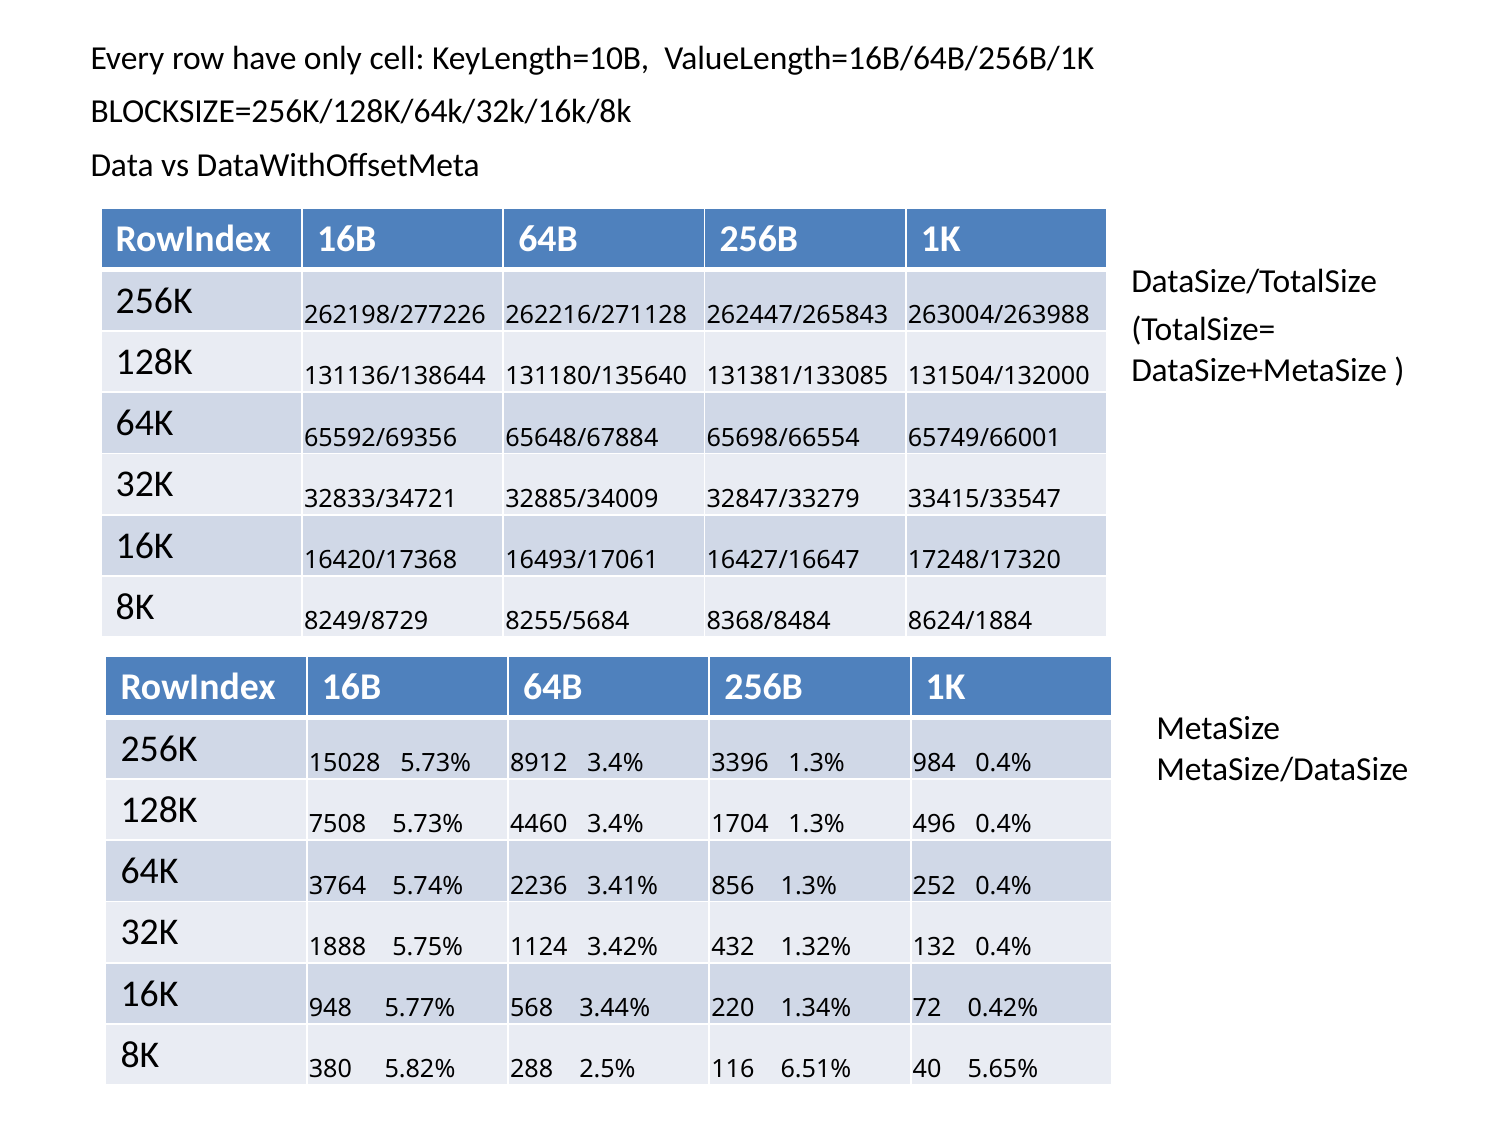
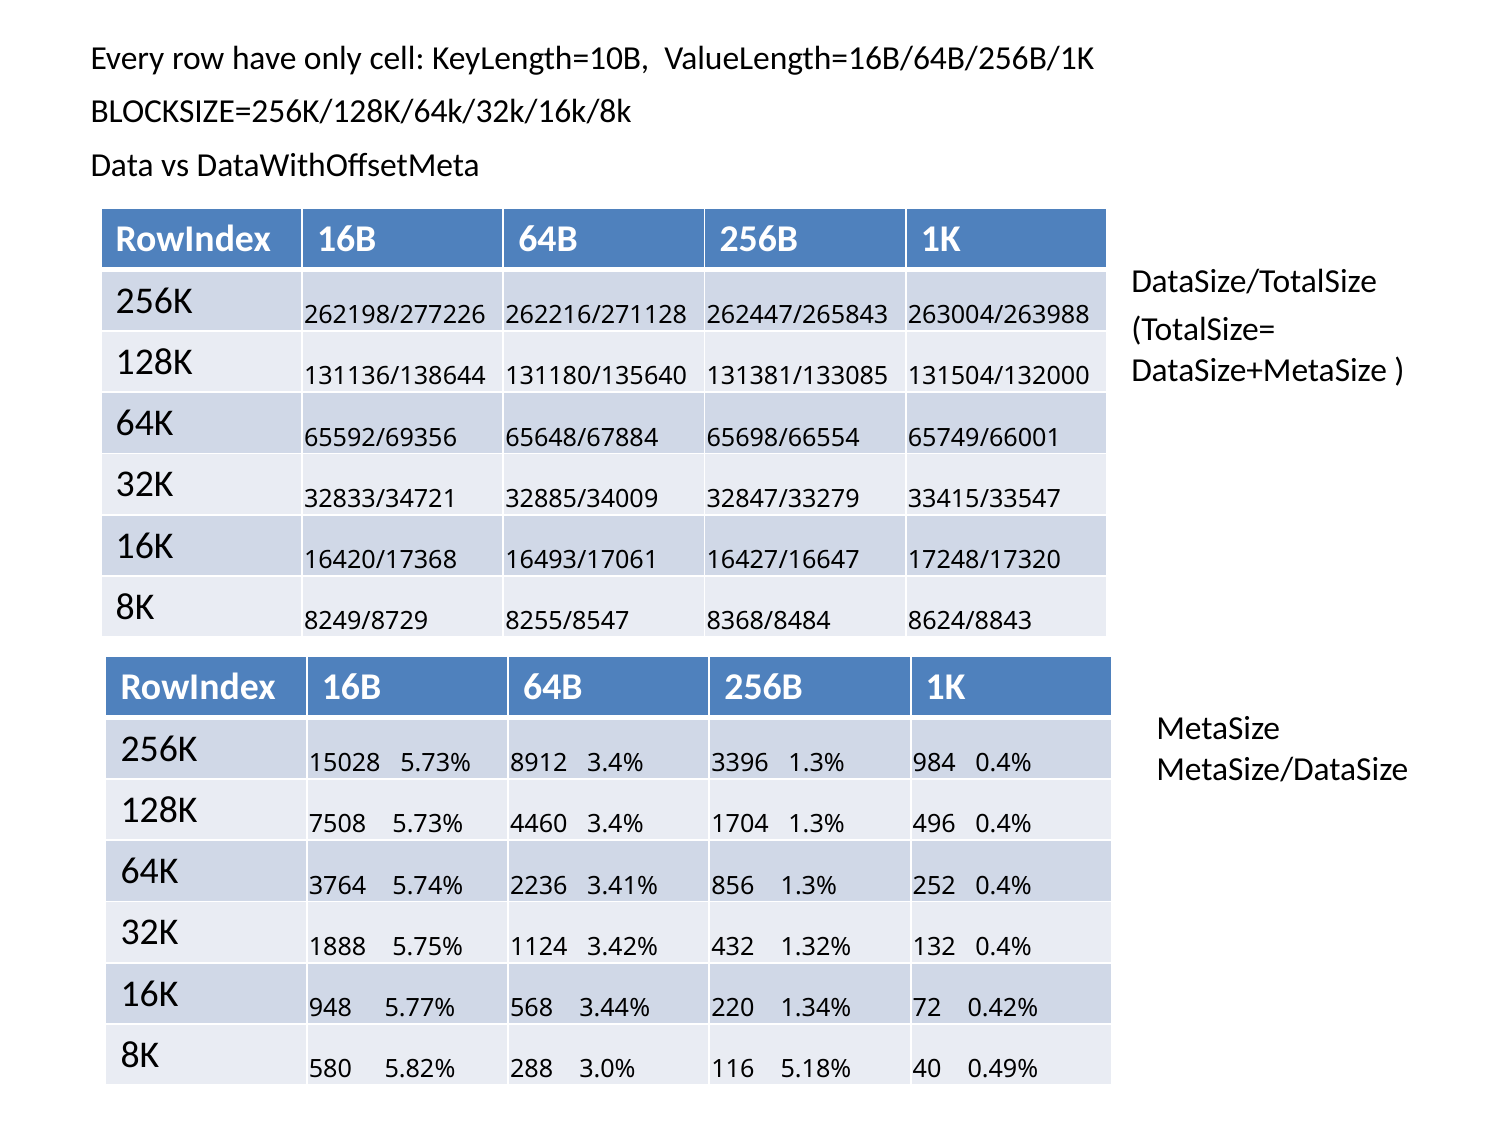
8255/5684: 8255/5684 -> 8255/8547 (567, 621)
8624/1884: 8624/1884 -> 8624/8843 (970, 621)
380: 380 -> 580 (330, 1069)
2.5%: 2.5% -> 3.0% (607, 1069)
6.51%: 6.51% -> 5.18% (816, 1069)
5.65%: 5.65% -> 0.49% (1003, 1069)
